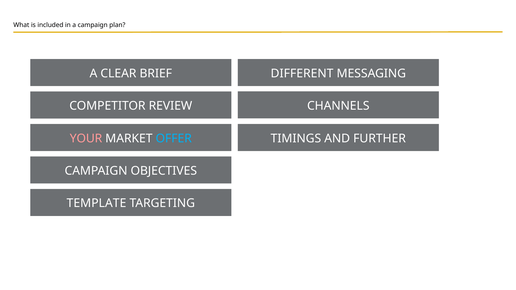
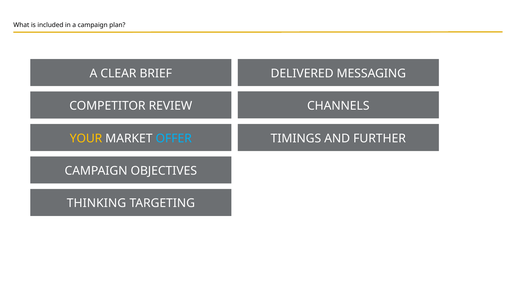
DIFFERENT: DIFFERENT -> DELIVERED (302, 73)
YOUR colour: pink -> yellow (86, 138)
TEMPLATE: TEMPLATE -> THINKING (96, 204)
